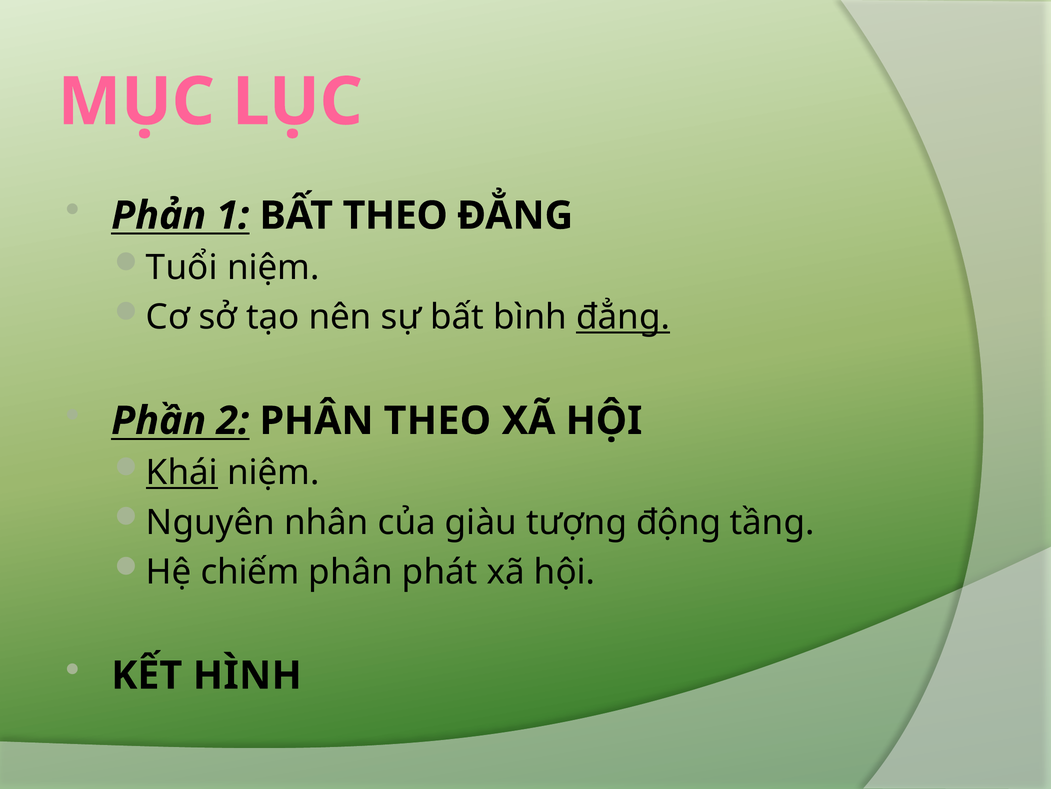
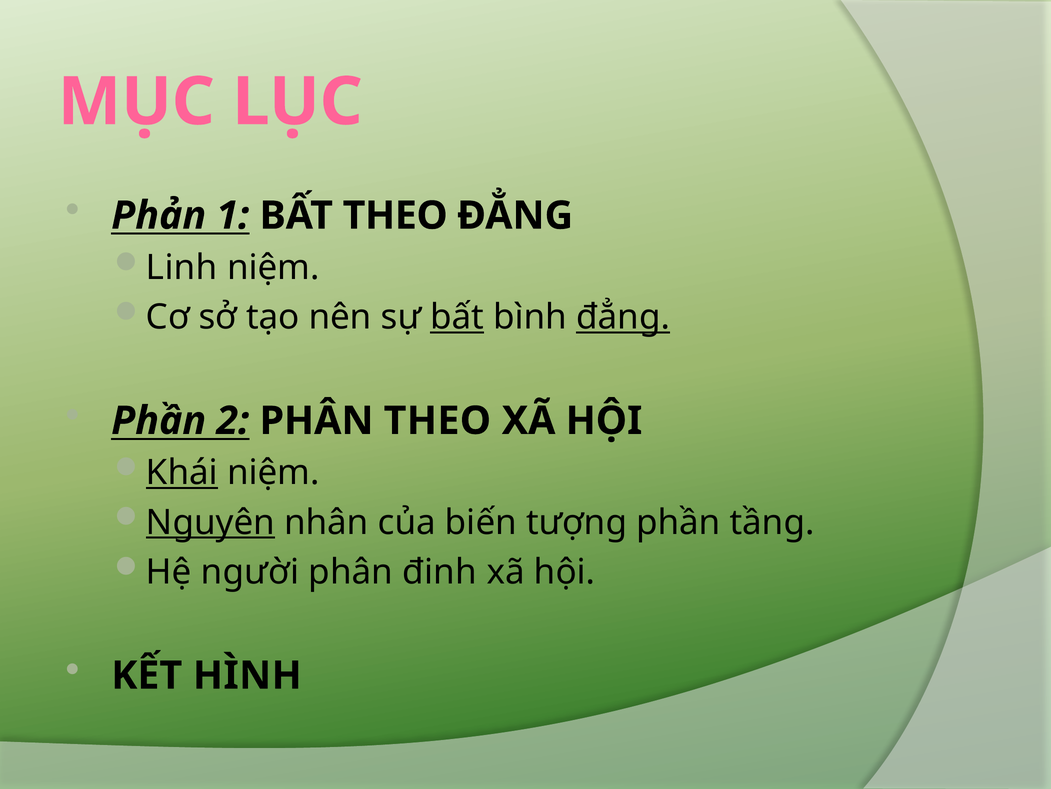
Tuổi: Tuổi -> Linh (182, 267)
bất underline: none -> present (457, 317)
Nguyên underline: none -> present (210, 522)
giàu: giàu -> biến (481, 522)
tượng động: động -> phần (678, 522)
chiếm: chiếm -> người (250, 572)
phát: phát -> đinh (440, 572)
